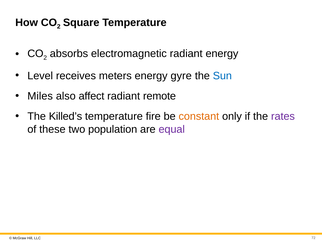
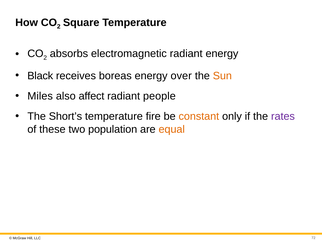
Level: Level -> Black (40, 76)
meters: meters -> boreas (115, 76)
gyre: gyre -> over (181, 76)
Sun colour: blue -> orange (222, 76)
remote: remote -> people (159, 96)
Killed’s: Killed’s -> Short’s (65, 117)
equal colour: purple -> orange (172, 130)
